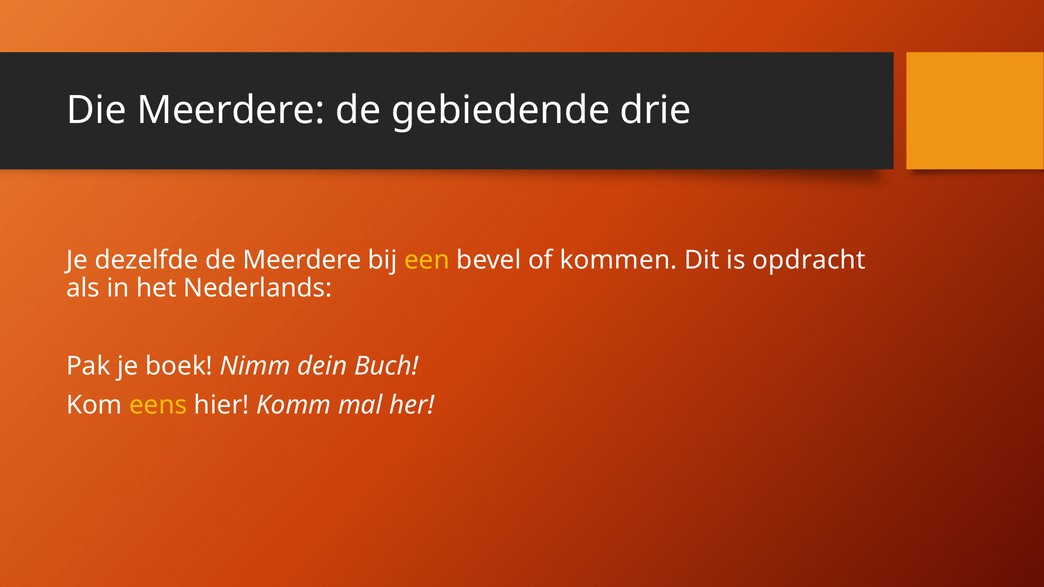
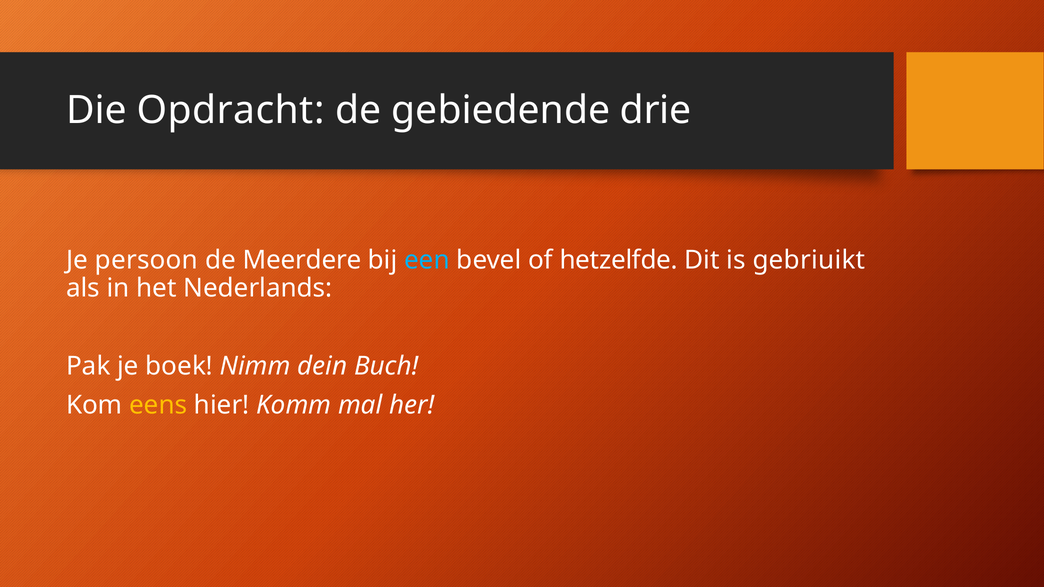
Die Meerdere: Meerdere -> Opdracht (231, 111)
dezelfde: dezelfde -> persoon (146, 260)
een colour: yellow -> light blue (427, 260)
kommen: kommen -> hetzelfde (619, 260)
opdracht: opdracht -> gebriuikt (809, 260)
